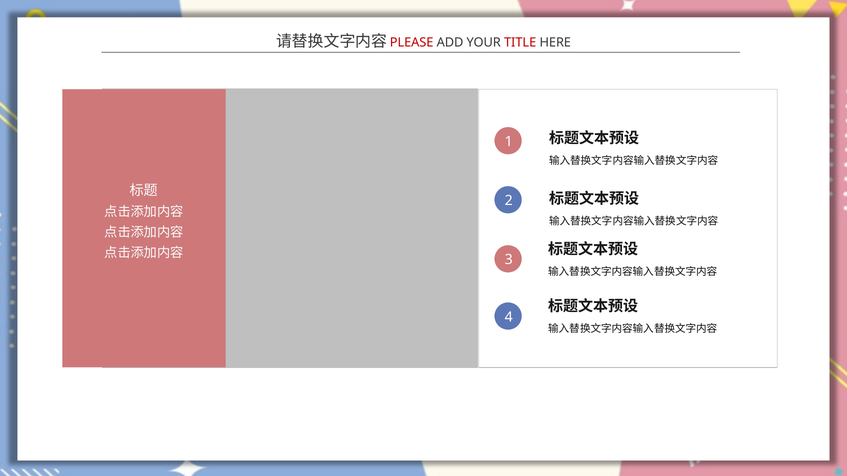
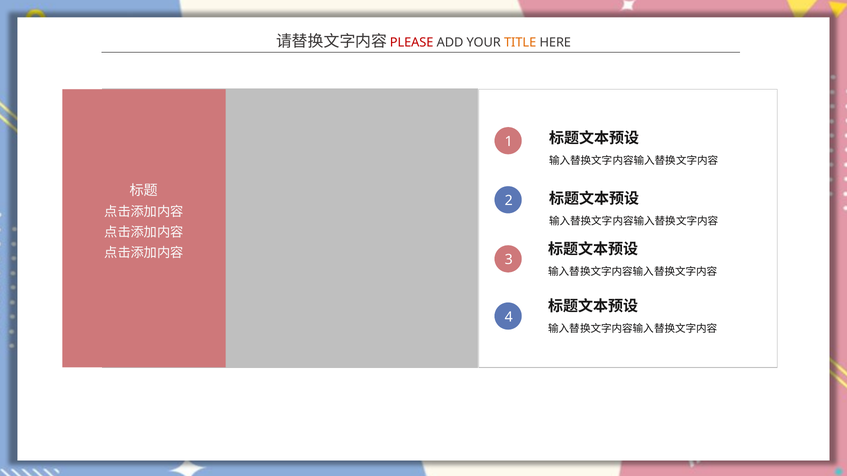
TITLE colour: red -> orange (520, 43)
